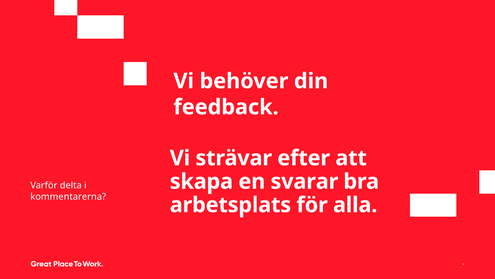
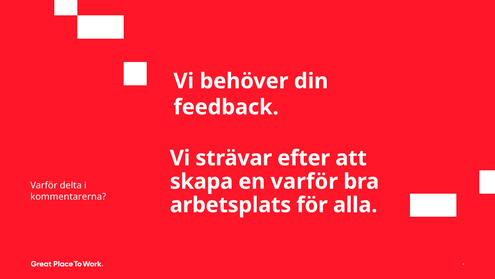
en svarar: svarar -> varför (304, 181)
